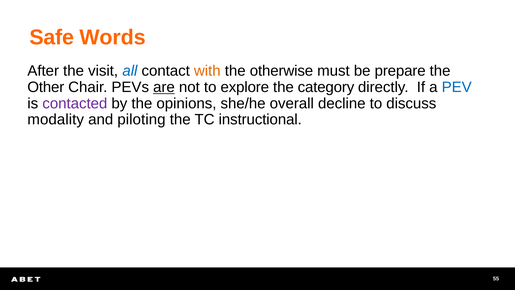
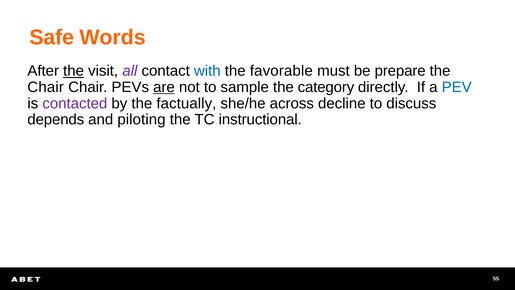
the underline: none -> present (74, 71)
all colour: blue -> purple (130, 71)
with colour: orange -> blue (207, 71)
otherwise: otherwise -> favorable (281, 71)
Other: Other -> Chair (46, 87)
explore: explore -> sample (245, 87)
opinions: opinions -> factually (186, 103)
overall: overall -> across (292, 103)
modality: modality -> depends (56, 120)
